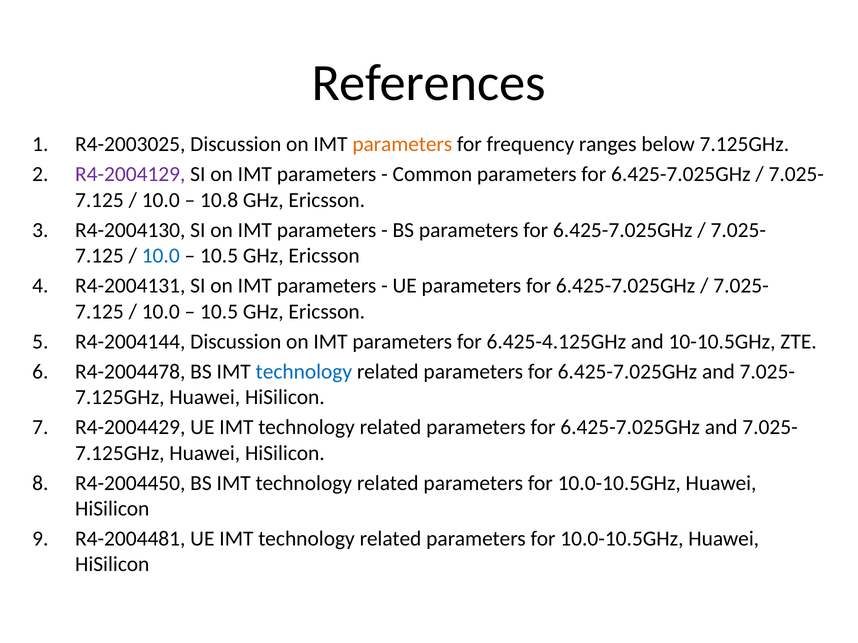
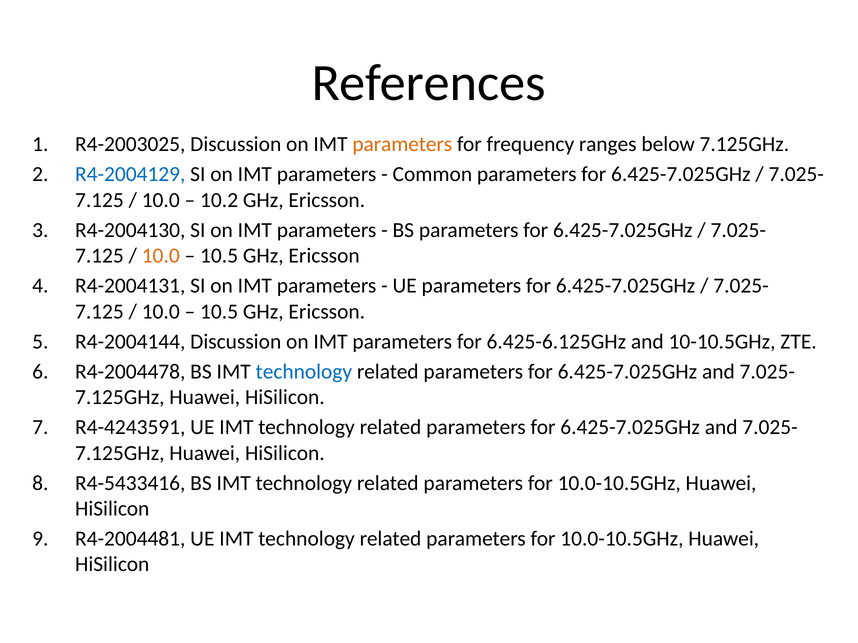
R4-2004129 colour: purple -> blue (130, 174)
10.8: 10.8 -> 10.2 (219, 200)
10.0 colour: blue -> orange (161, 256)
6.425-4.125GHz: 6.425-4.125GHz -> 6.425-6.125GHz (556, 342)
R4-2004429: R4-2004429 -> R4-4243591 (130, 428)
R4-2004450: R4-2004450 -> R4-5433416 (130, 483)
